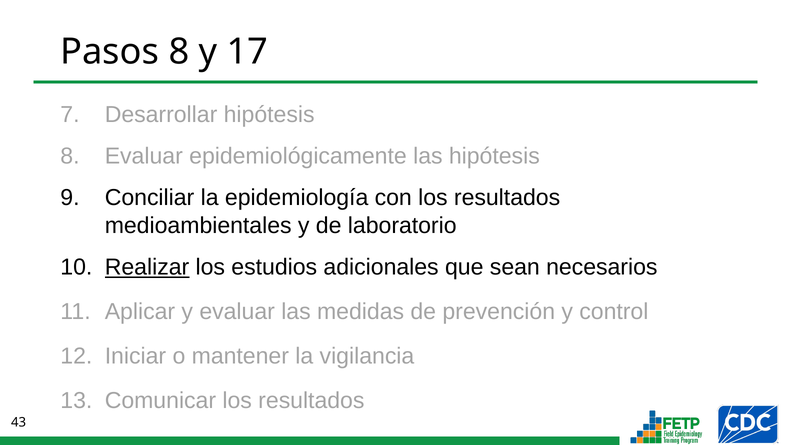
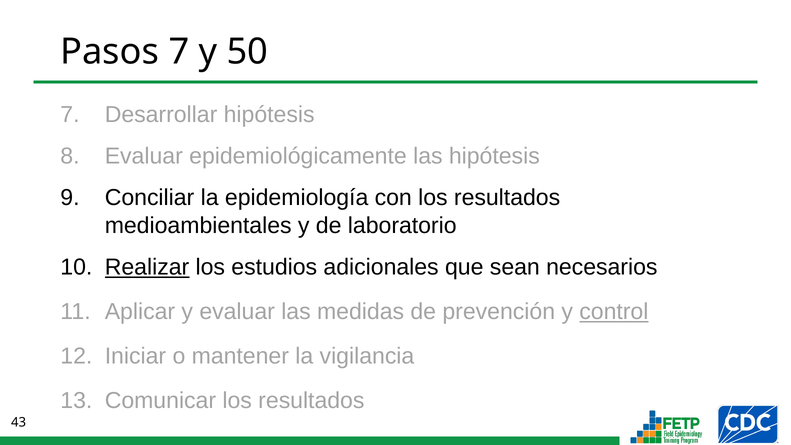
Pasos 8: 8 -> 7 (179, 52)
17: 17 -> 50 (247, 52)
control underline: none -> present (614, 312)
